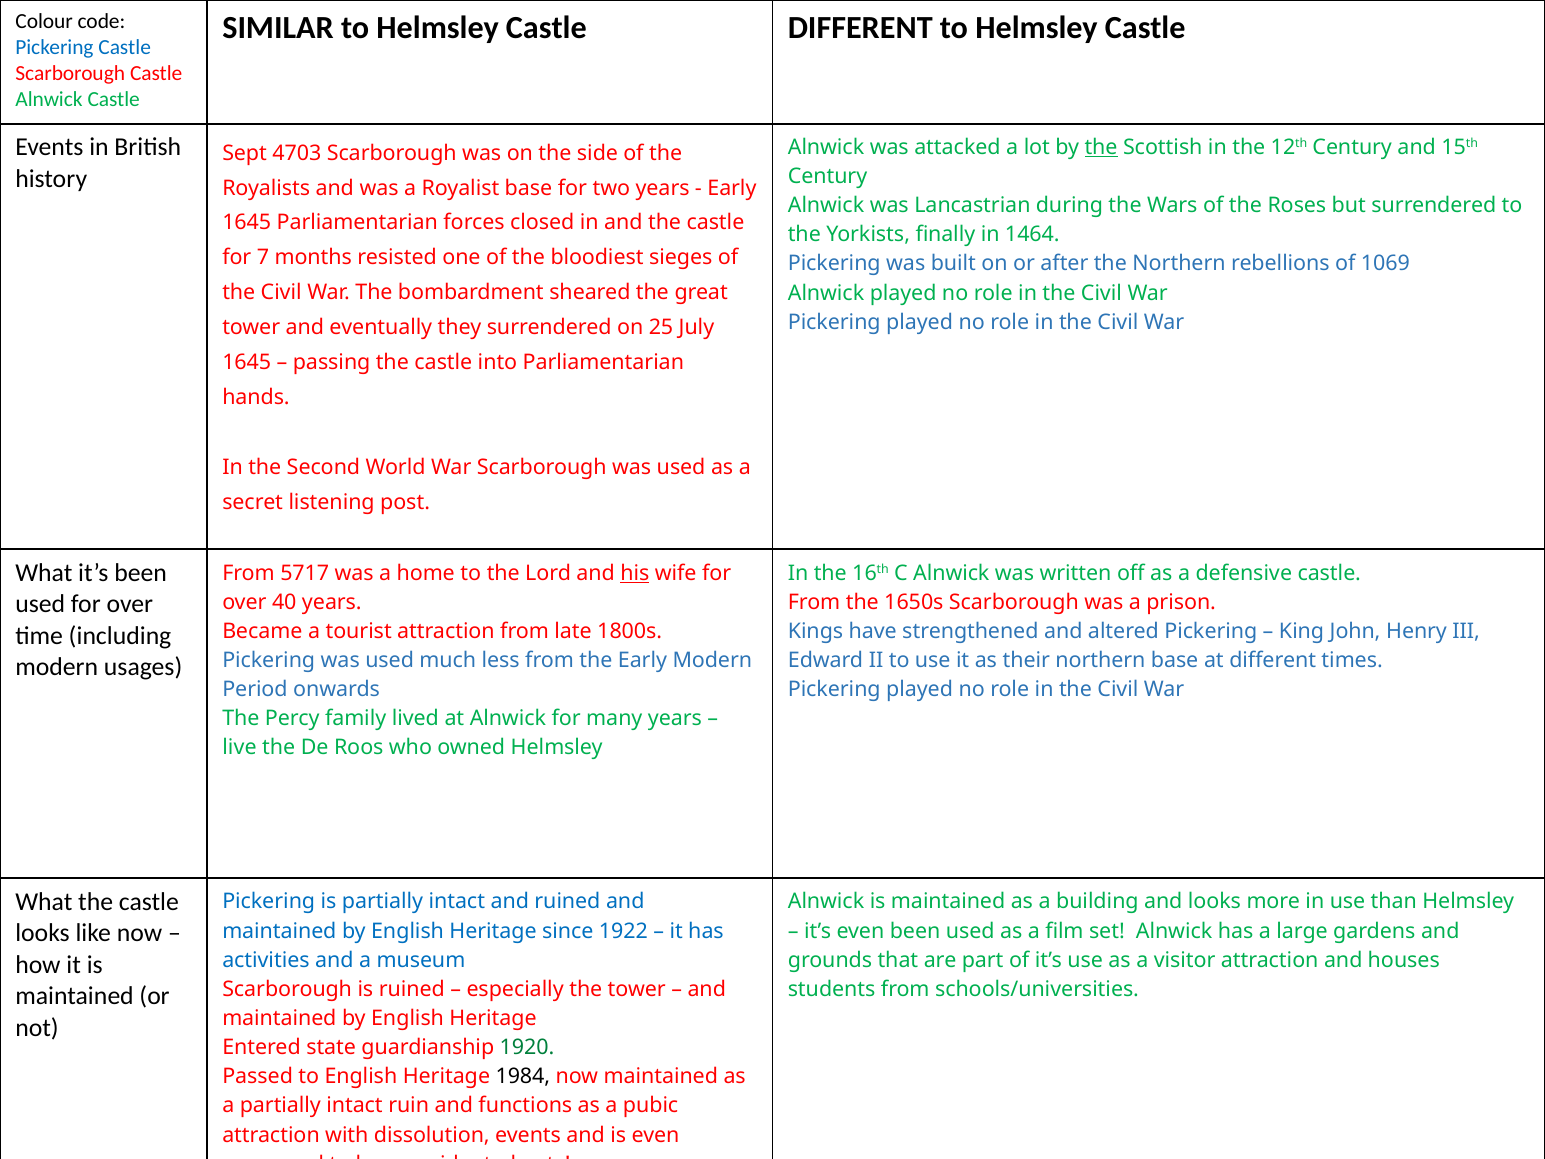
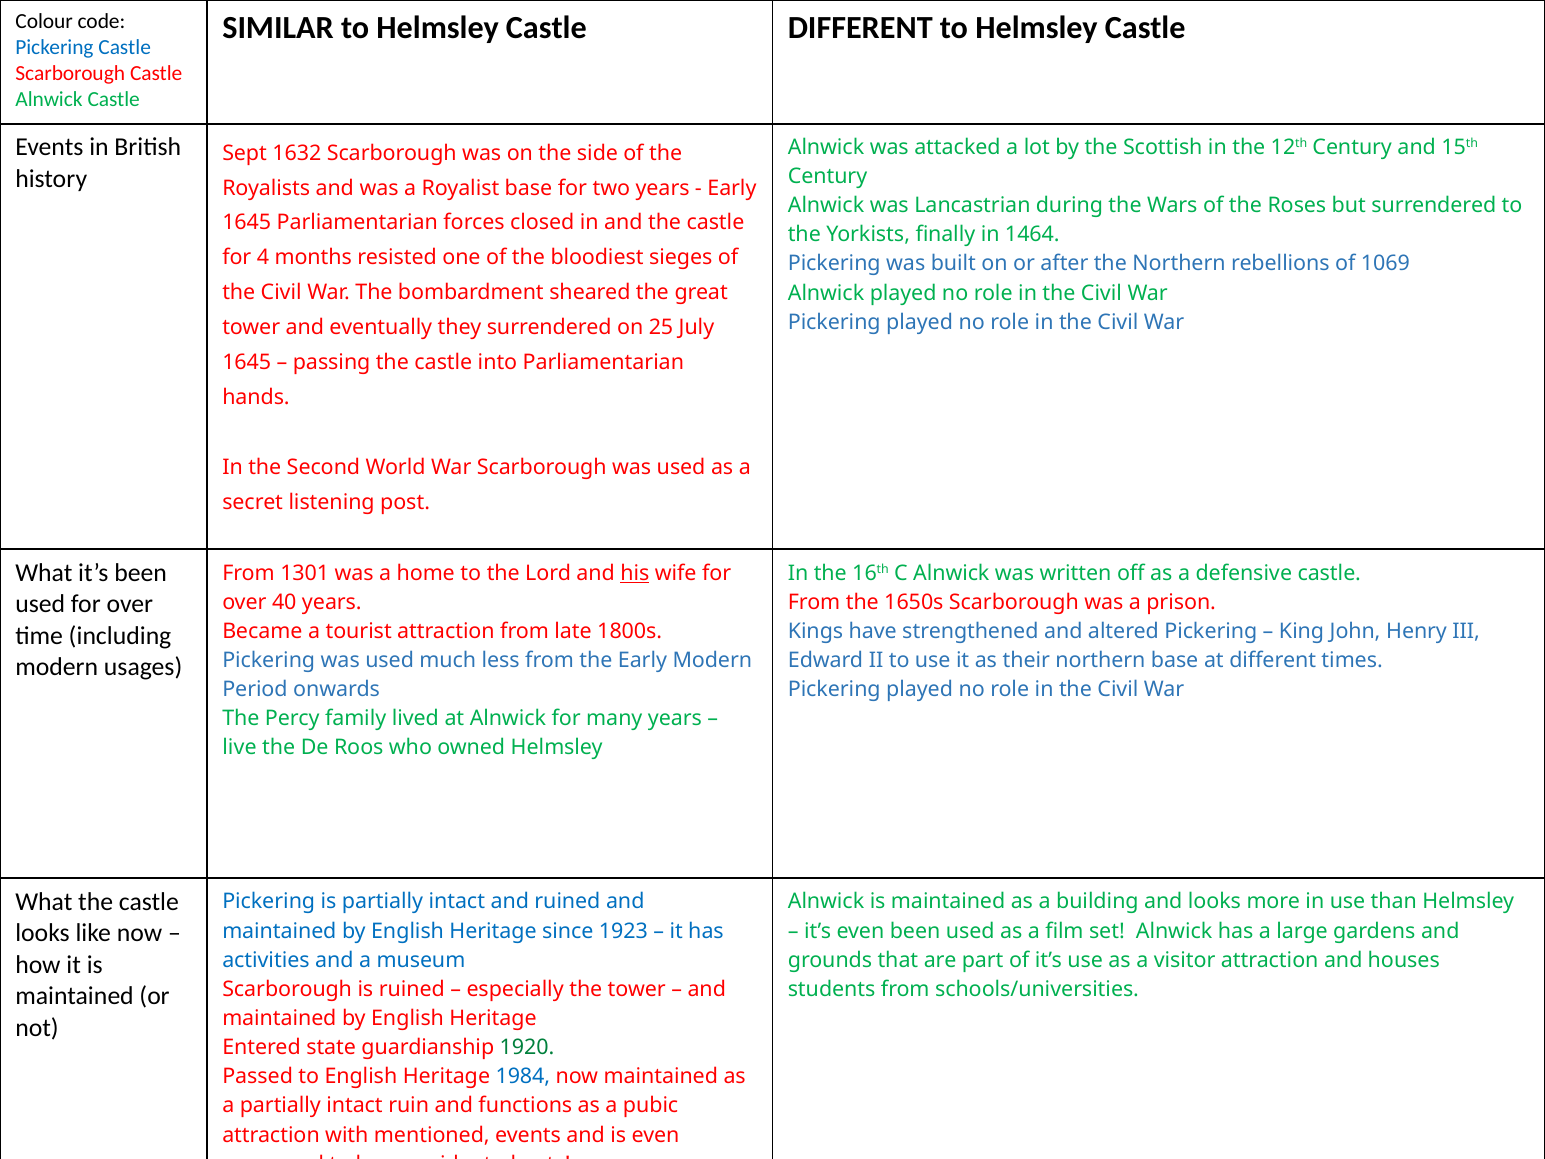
the underline: present -> none (1101, 147)
4703: 4703 -> 1632 (297, 153)
7: 7 -> 4 (263, 258)
5717: 5717 -> 1301 (305, 573)
1922: 1922 -> 1923 (623, 931)
1984 colour: black -> blue (523, 1076)
dissolution: dissolution -> mentioned (432, 1135)
